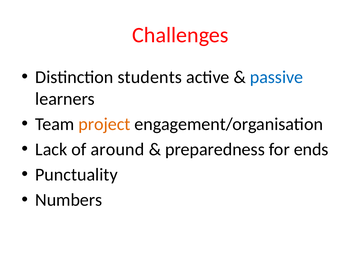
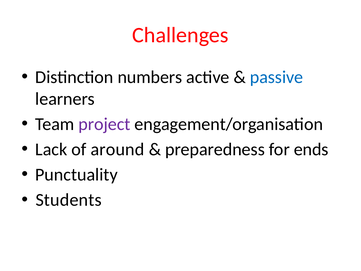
students: students -> numbers (150, 77)
project colour: orange -> purple (104, 124)
Numbers: Numbers -> Students (69, 200)
